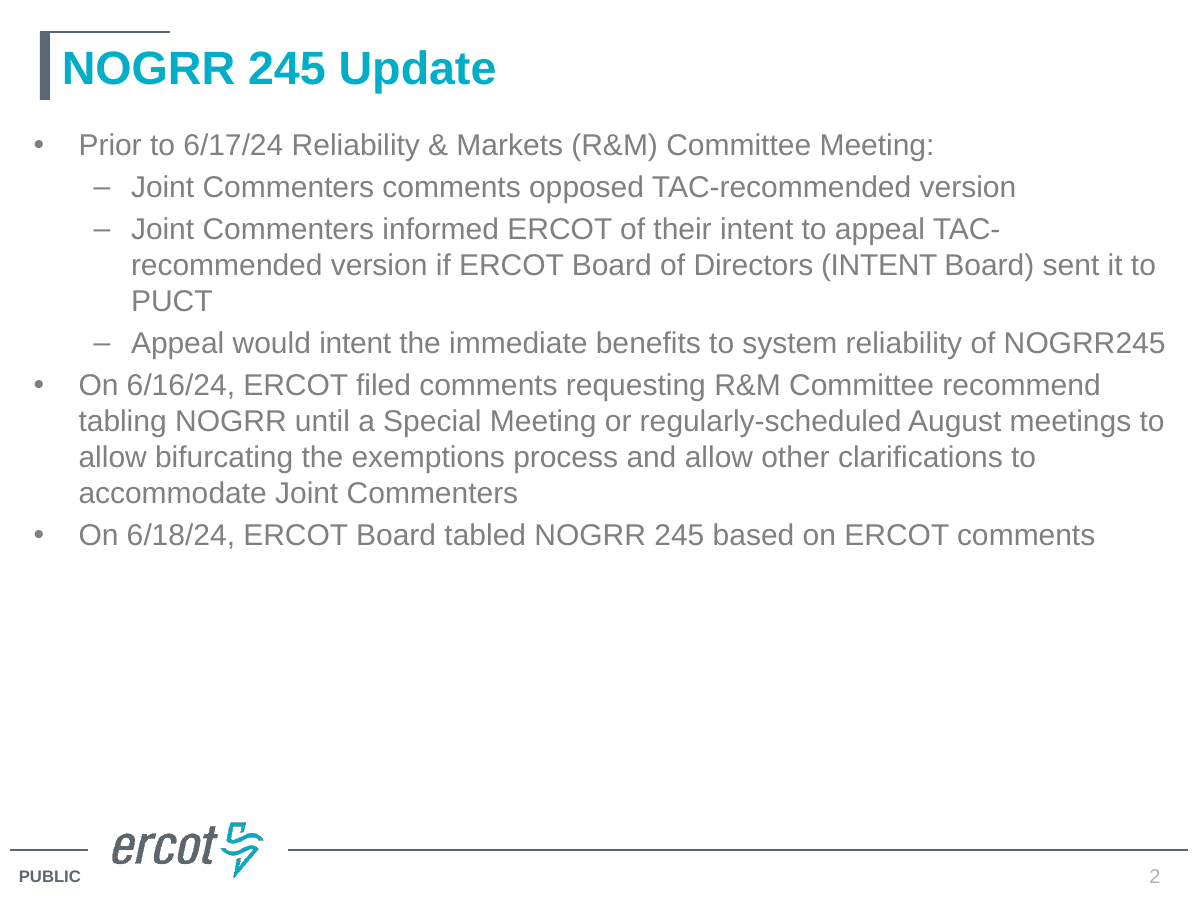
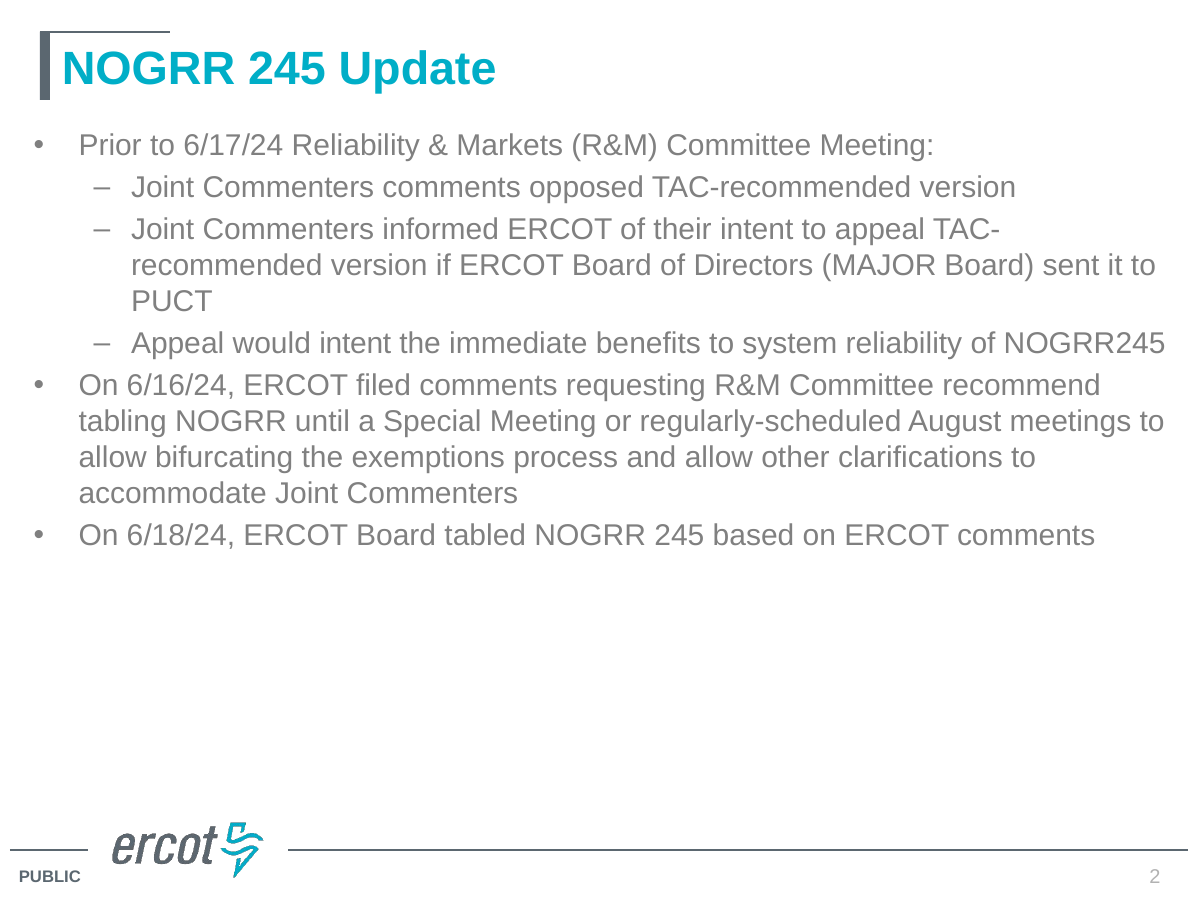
Directors INTENT: INTENT -> MAJOR (879, 266)
